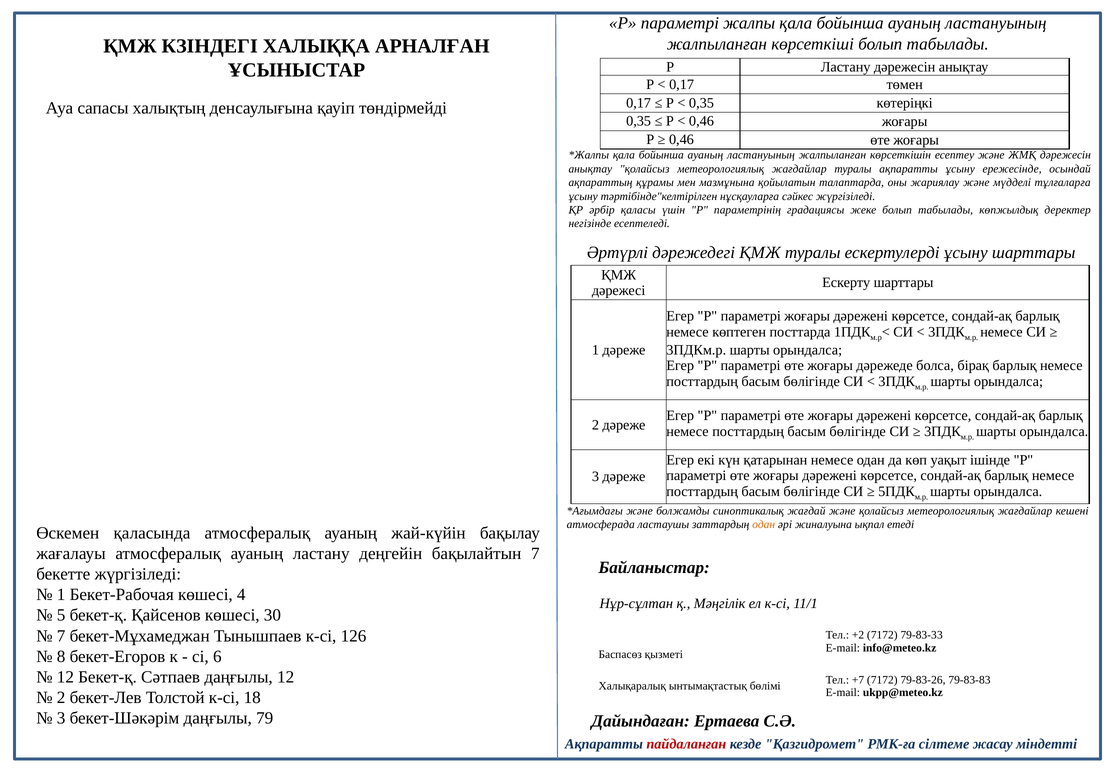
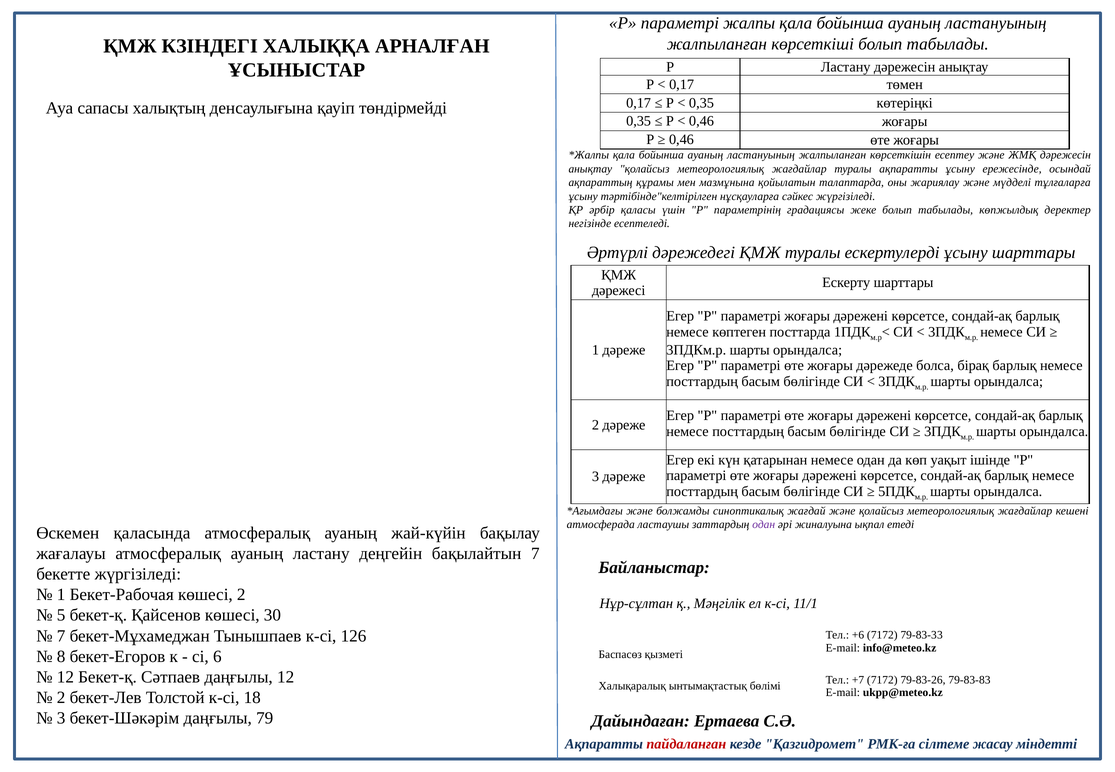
одан colour: orange -> purple (764, 525)
көшесі 4: 4 -> 2 (241, 595)
+2: +2 -> +6 (858, 635)
